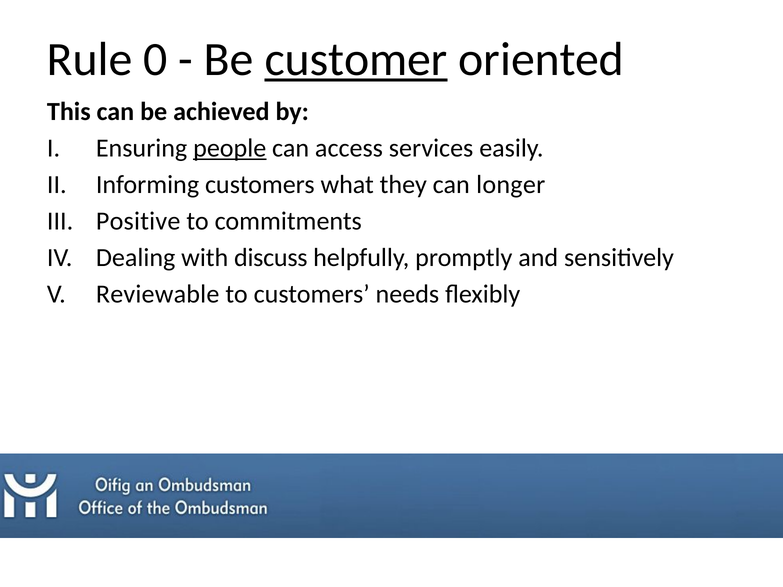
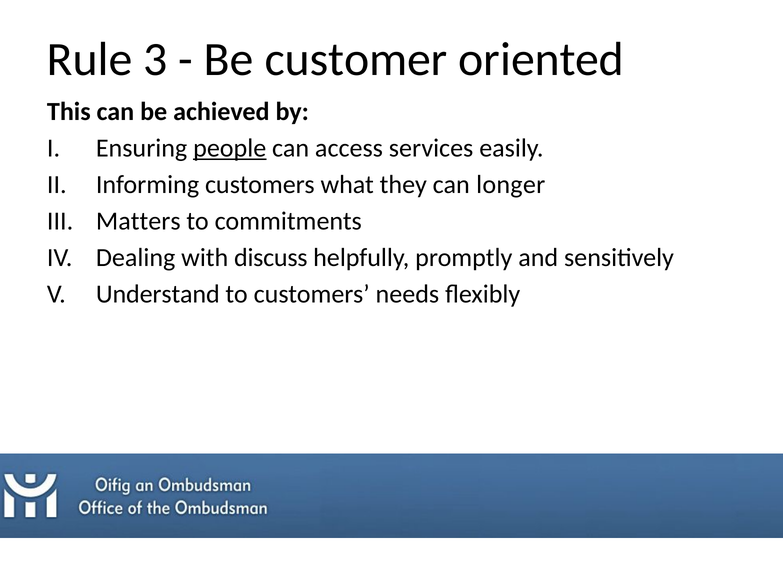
0: 0 -> 3 (156, 59)
customer underline: present -> none (356, 59)
Positive: Positive -> Matters (138, 221)
Reviewable: Reviewable -> Understand (158, 294)
